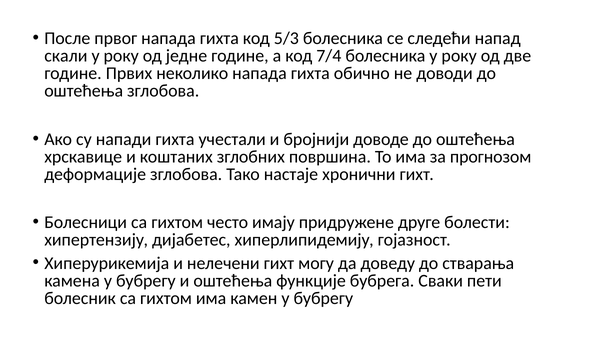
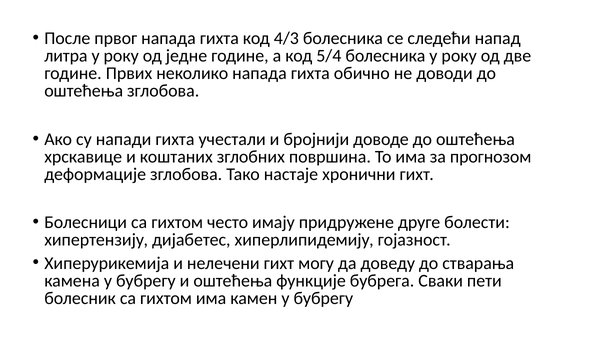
5/3: 5/3 -> 4/3 (286, 38)
скали: скали -> литра (66, 56)
7/4: 7/4 -> 5/4 (329, 56)
